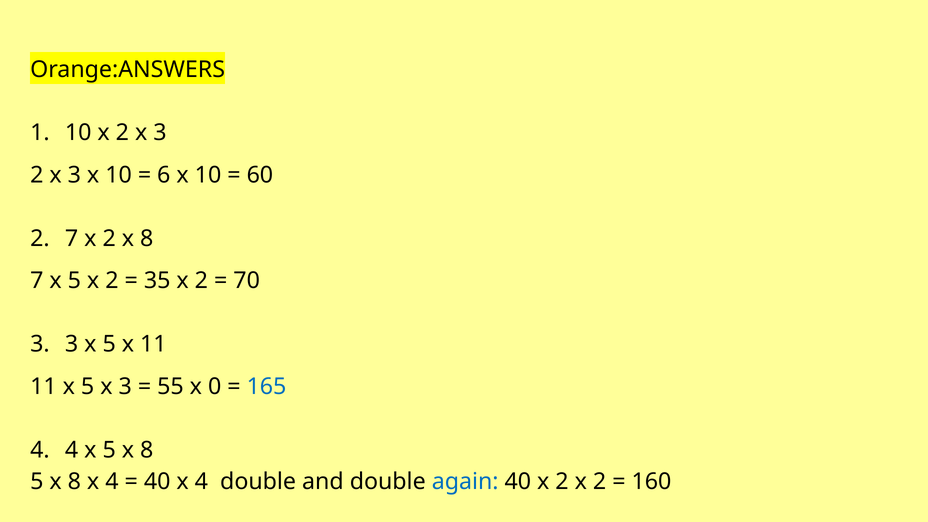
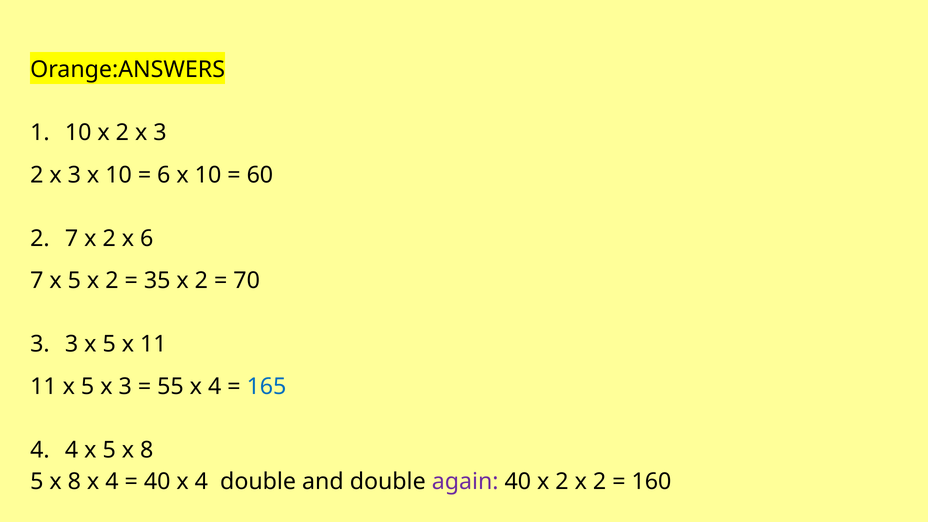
2 x 8: 8 -> 6 (147, 238)
55 x 0: 0 -> 4 (215, 387)
again colour: blue -> purple (465, 482)
